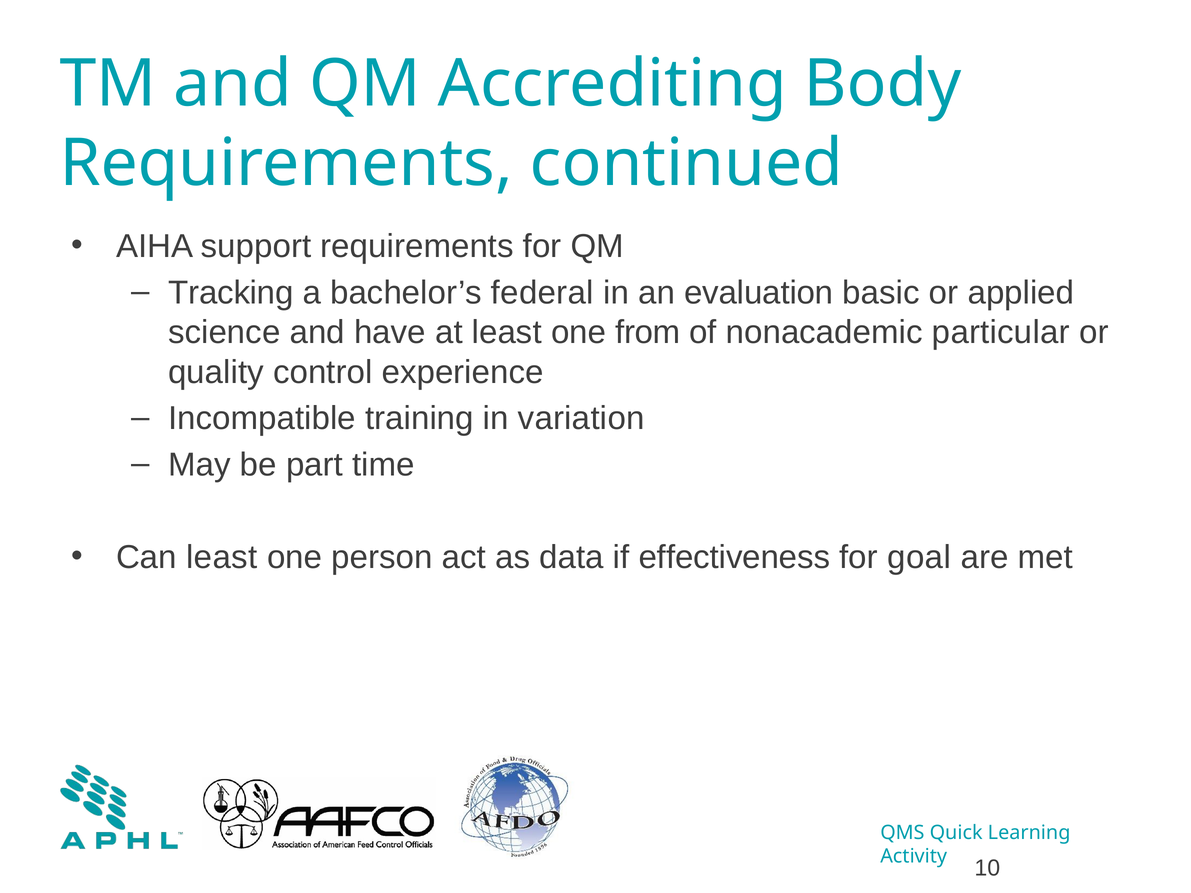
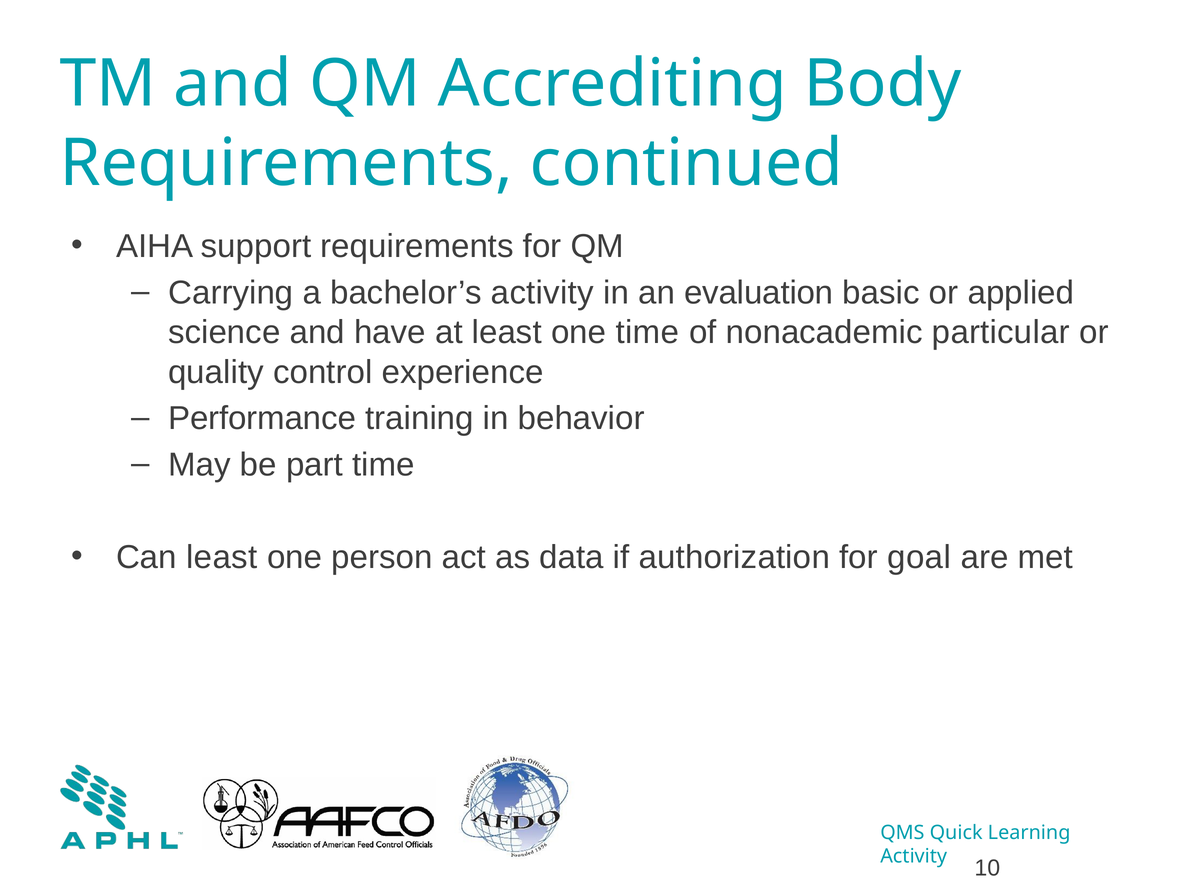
Tracking: Tracking -> Carrying (231, 293)
bachelor’s federal: federal -> activity (542, 293)
one from: from -> time (647, 333)
Incompatible: Incompatible -> Performance (262, 419)
variation: variation -> behavior (581, 419)
effectiveness: effectiveness -> authorization (734, 558)
